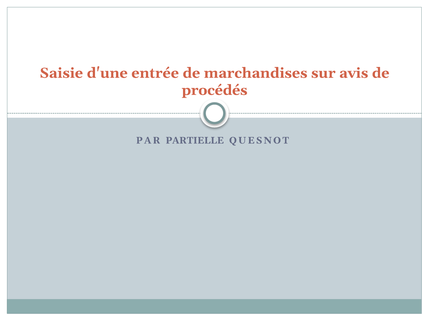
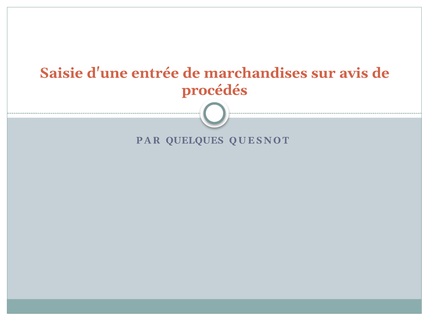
PARTIELLE: PARTIELLE -> QUELQUES (195, 141)
